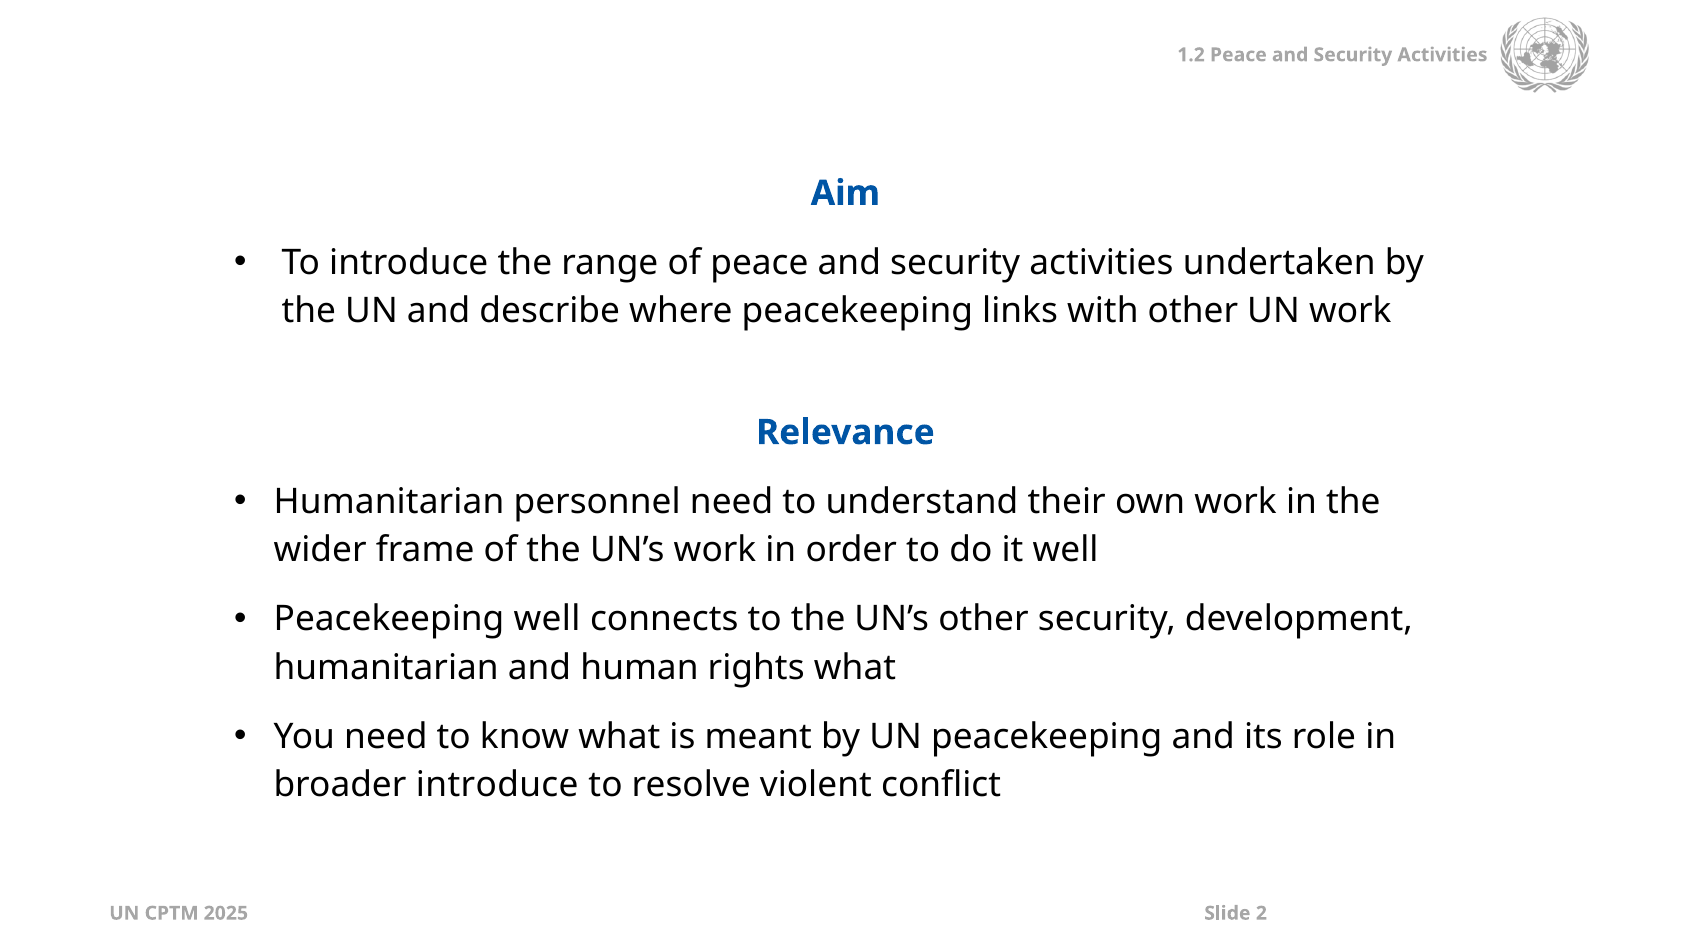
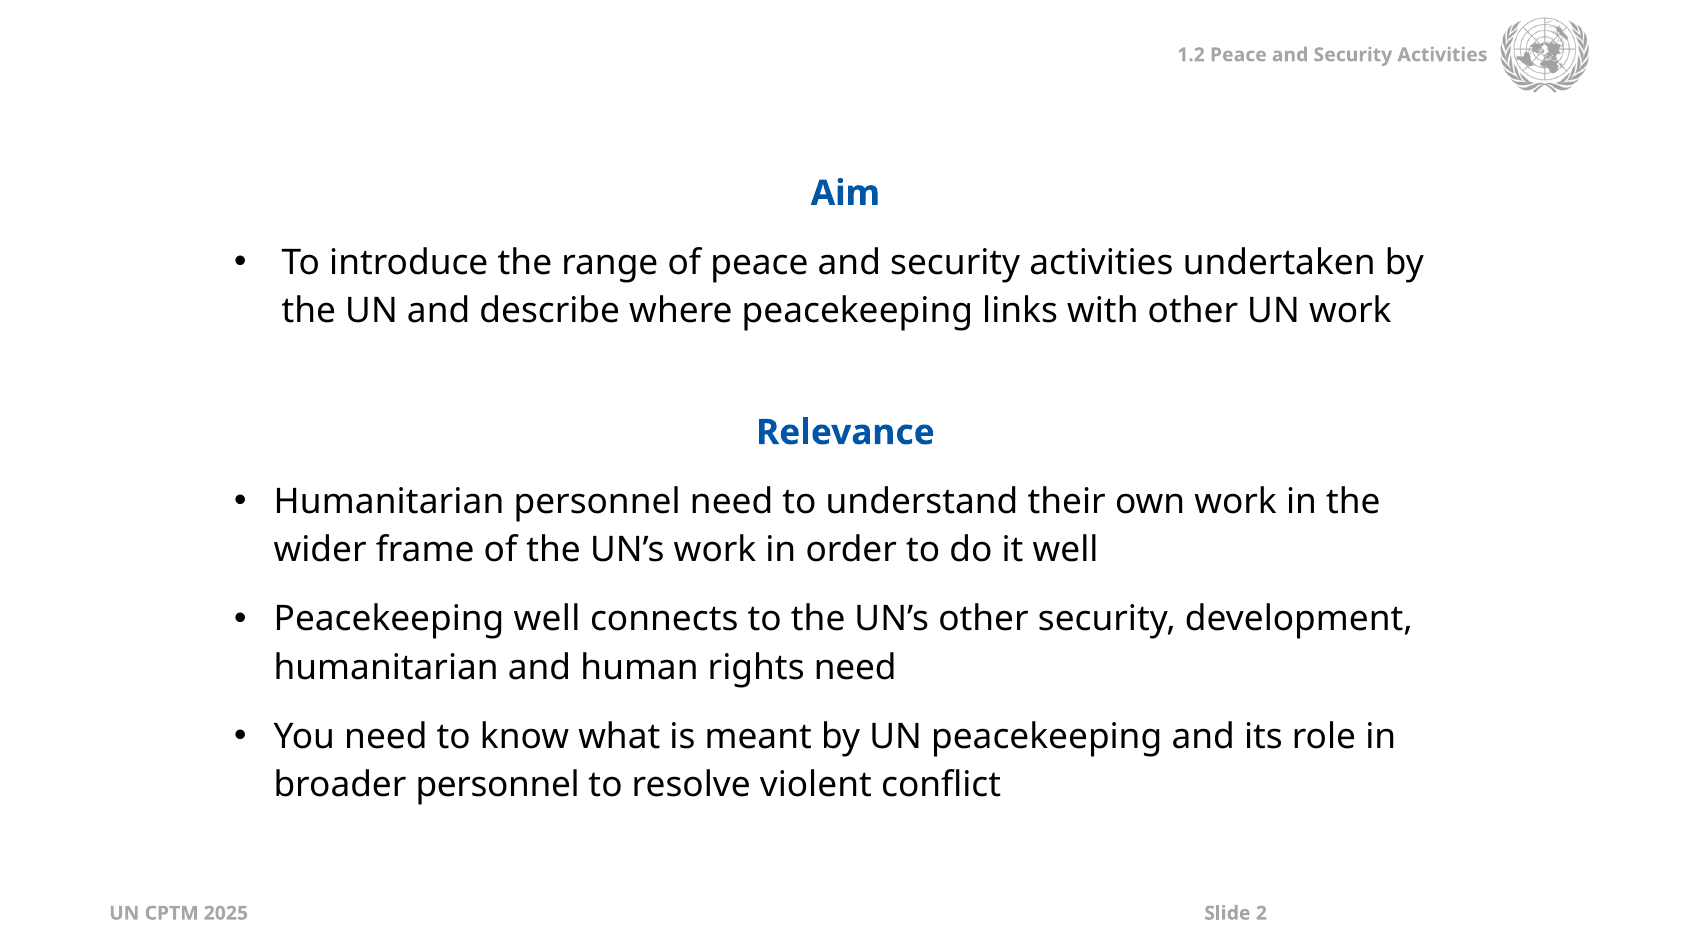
rights what: what -> need (855, 668)
broader introduce: introduce -> personnel (498, 785)
